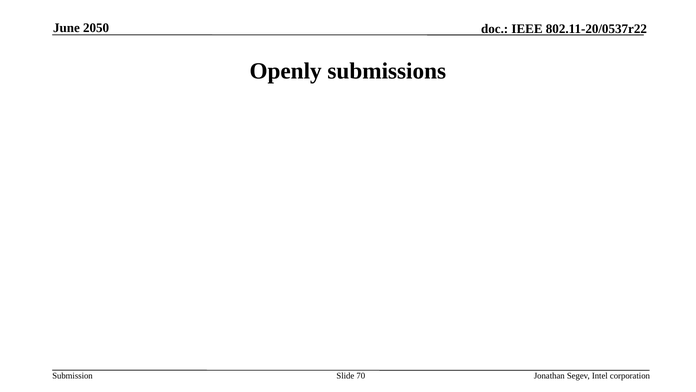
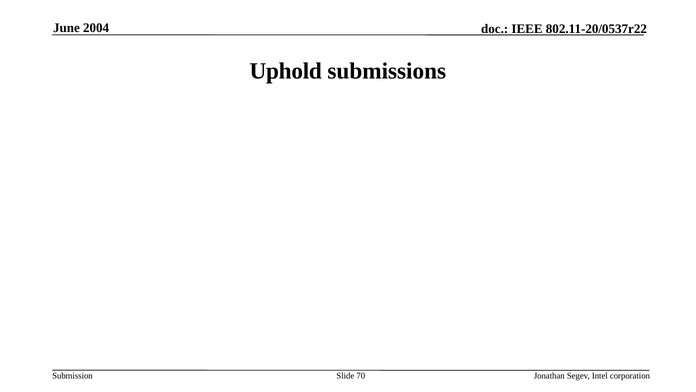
2050: 2050 -> 2004 (96, 28)
Openly: Openly -> Uphold (286, 71)
